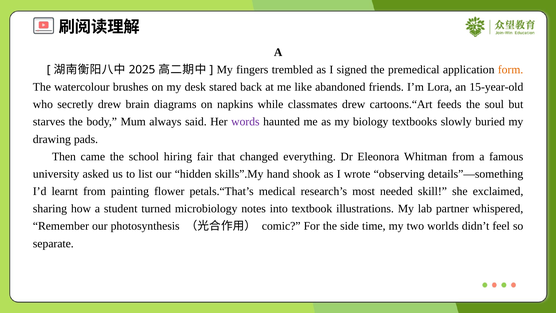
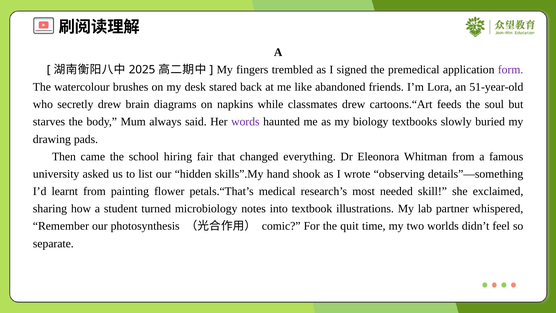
form colour: orange -> purple (511, 70)
15-year-old: 15-year-old -> 51-year-old (496, 87)
side: side -> quit (349, 226)
